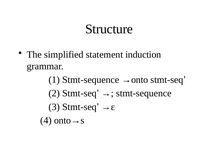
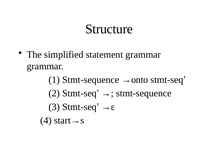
statement induction: induction -> grammar (143, 55)
onto→s: onto→s -> start→s (69, 121)
